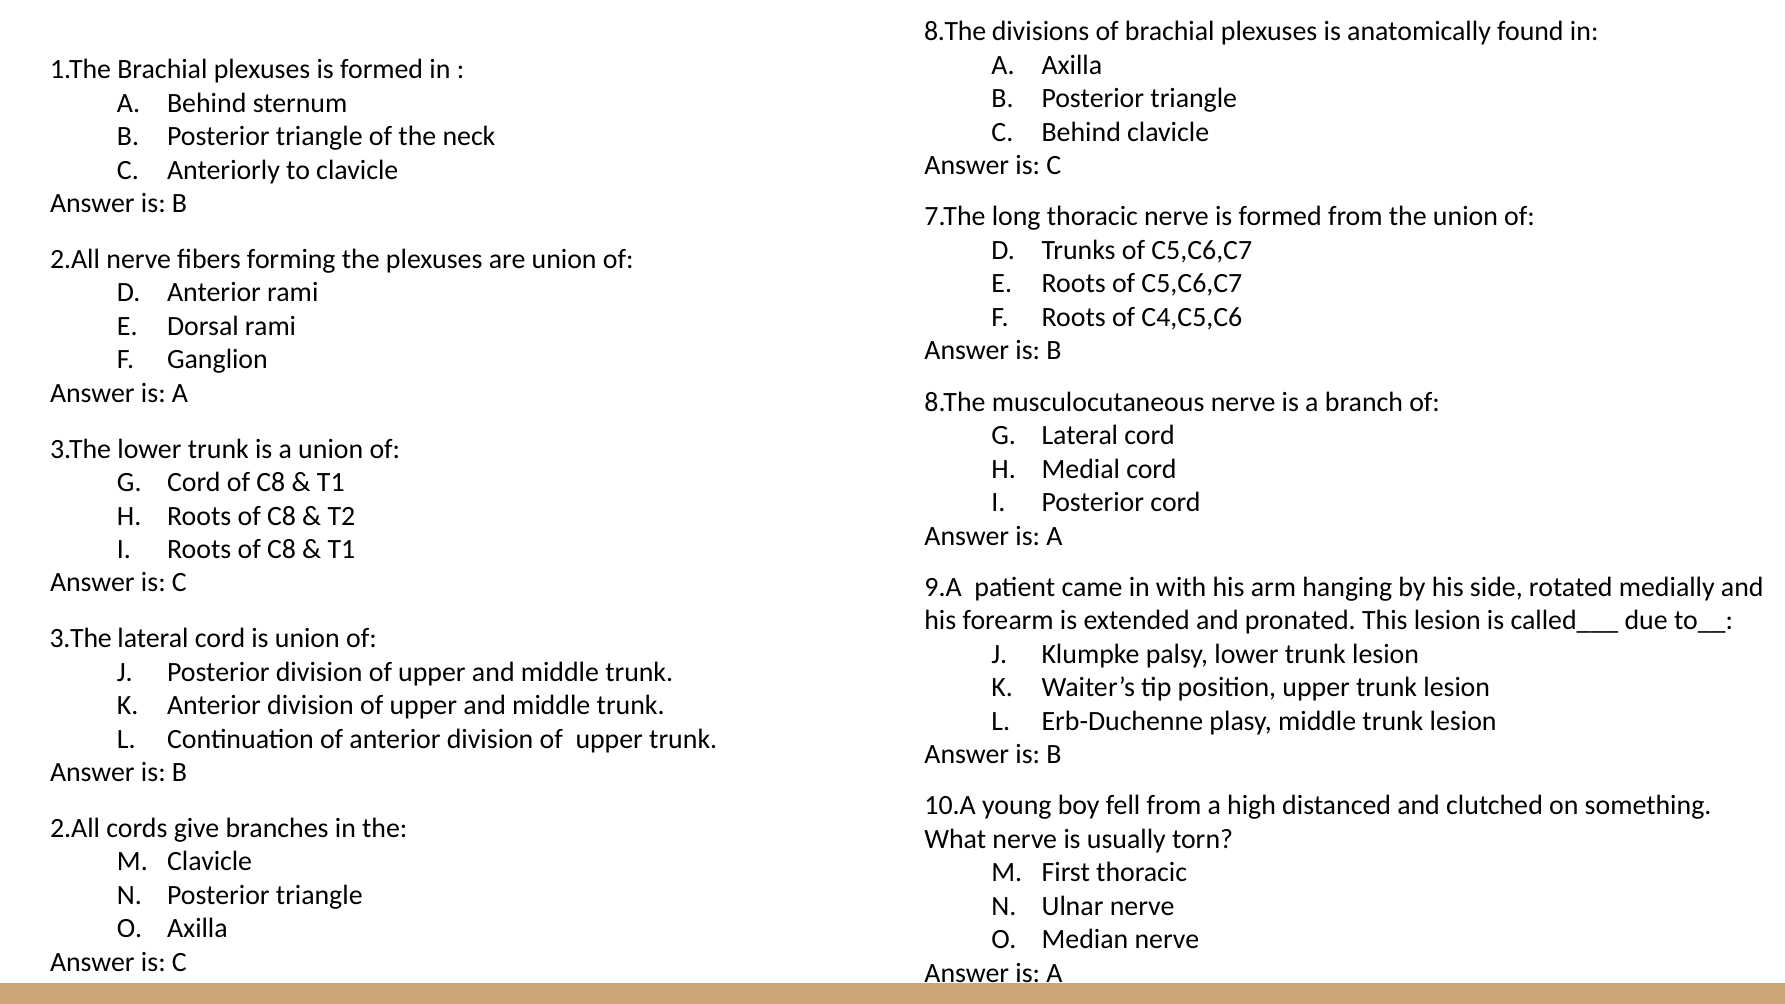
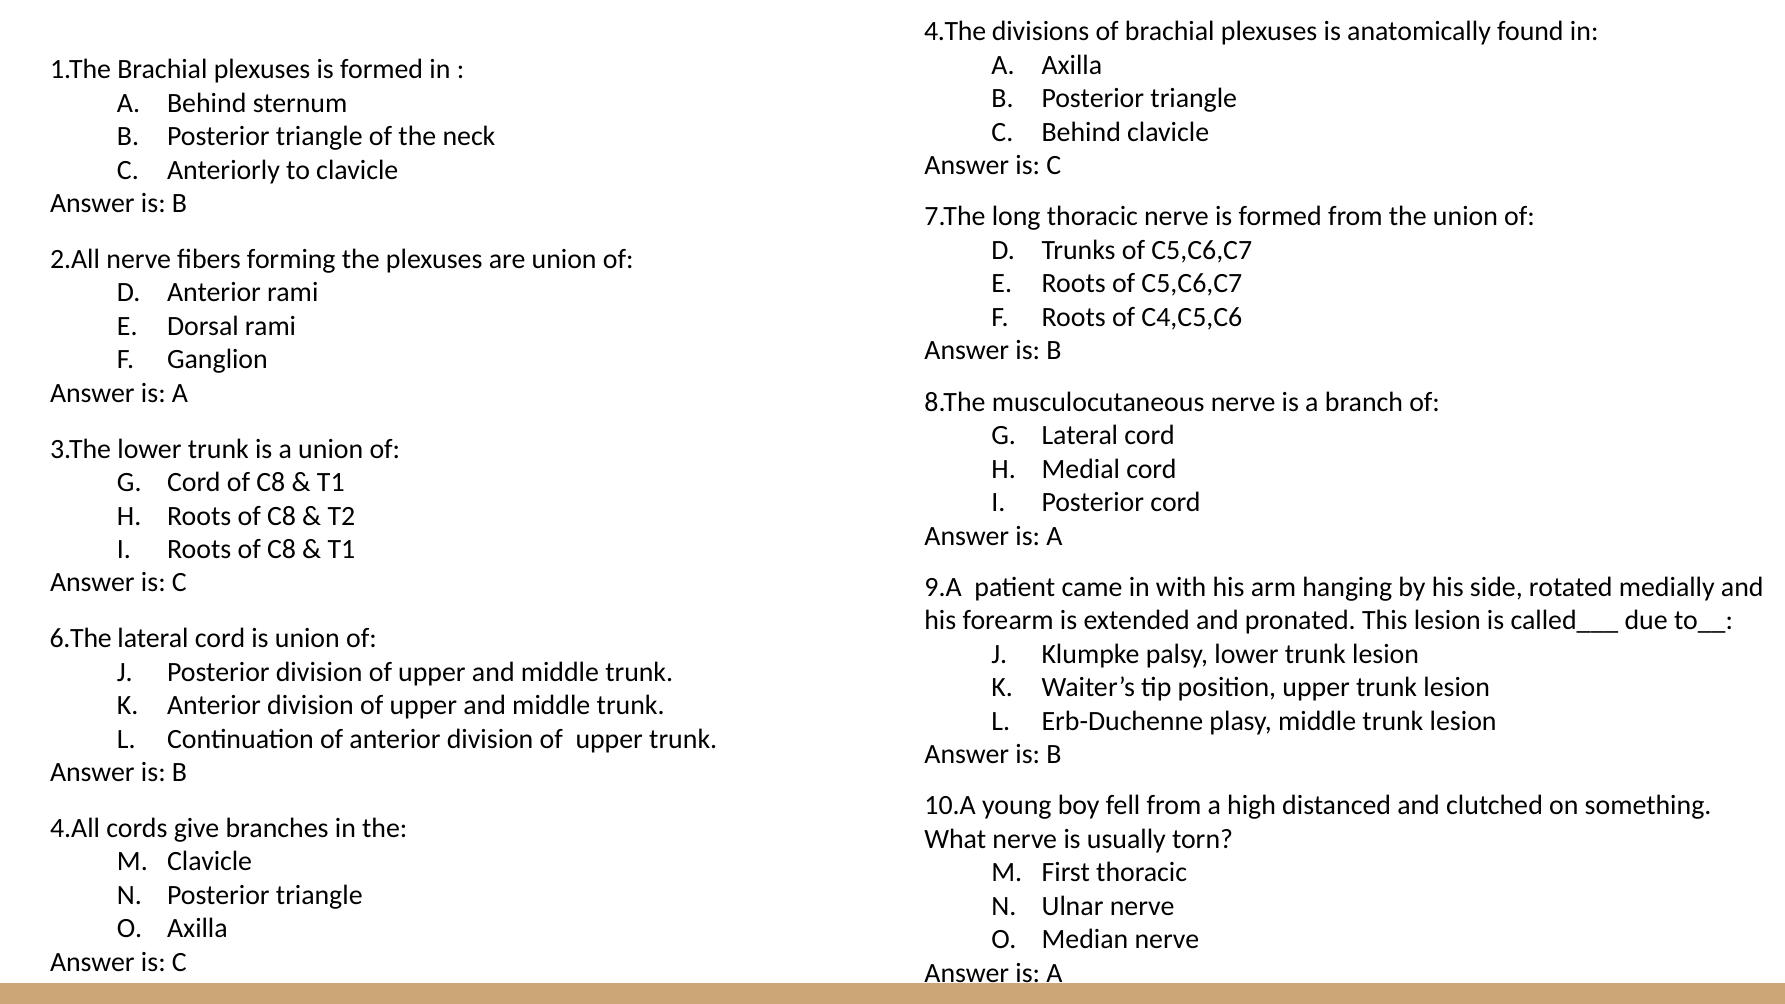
8.The: 8.The -> 4.The (955, 32)
3.The: 3.The -> 6.The (81, 639)
2.All: 2.All -> 4.All (75, 828)
